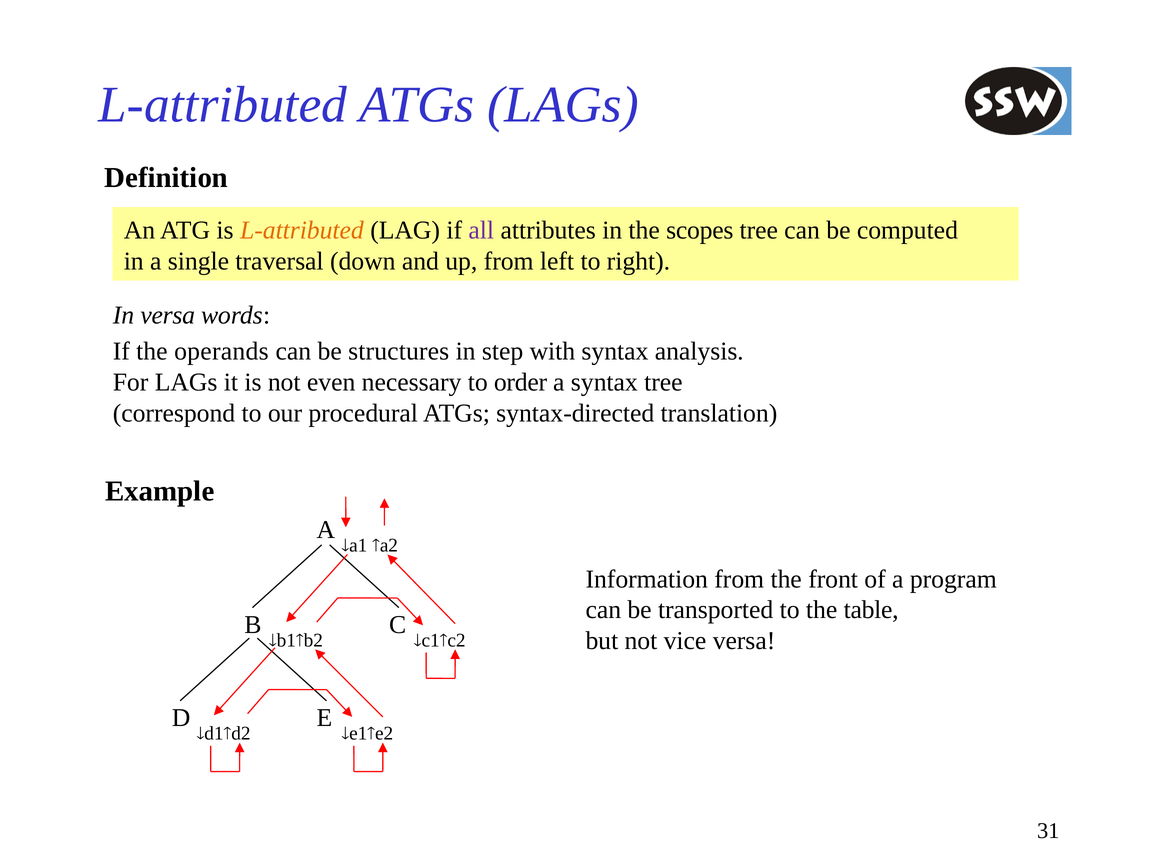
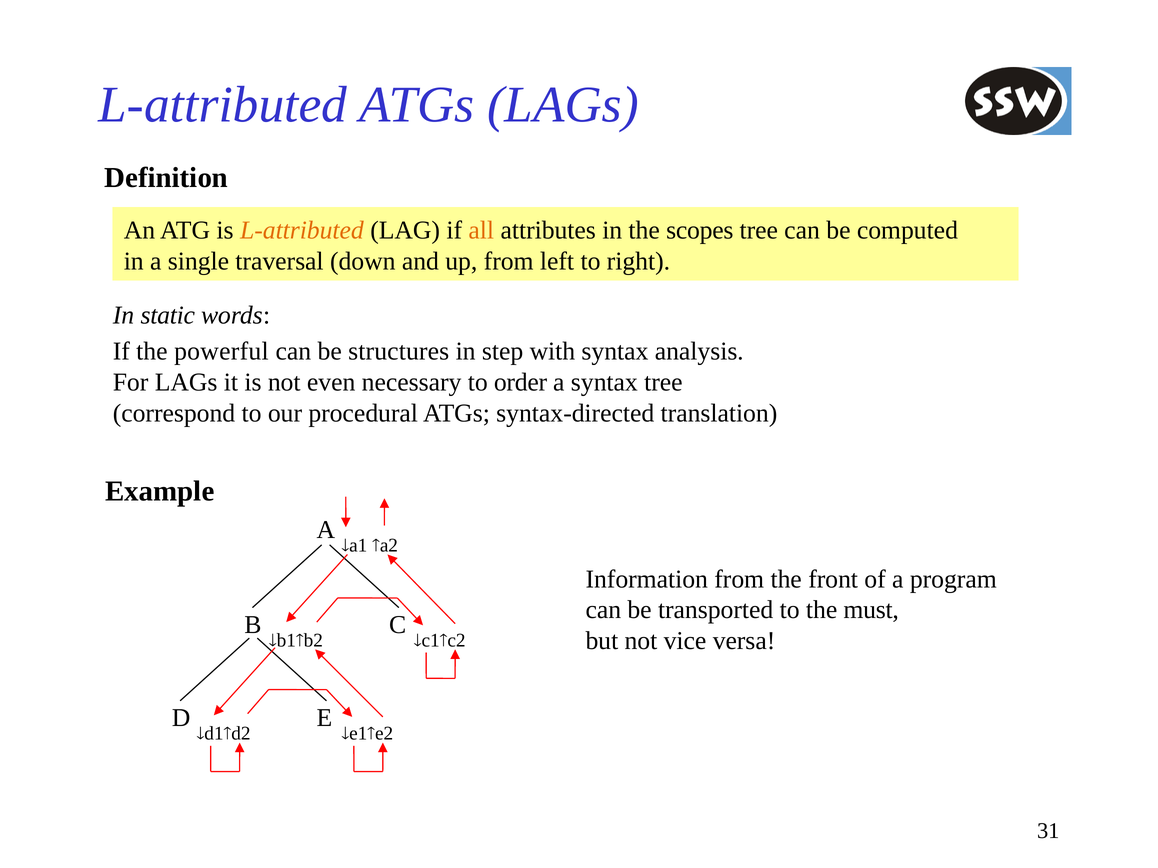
all colour: purple -> orange (481, 230)
In versa: versa -> static (168, 316)
operands: operands -> powerful (221, 352)
table: table -> must (871, 610)
